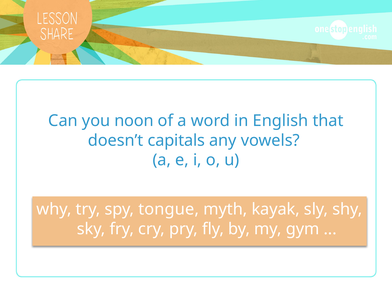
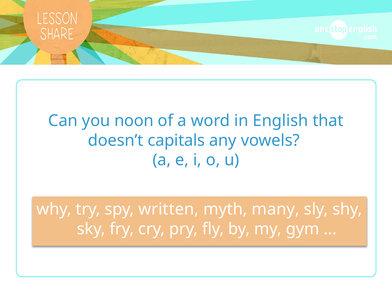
tongue: tongue -> written (169, 209)
kayak: kayak -> many (276, 209)
